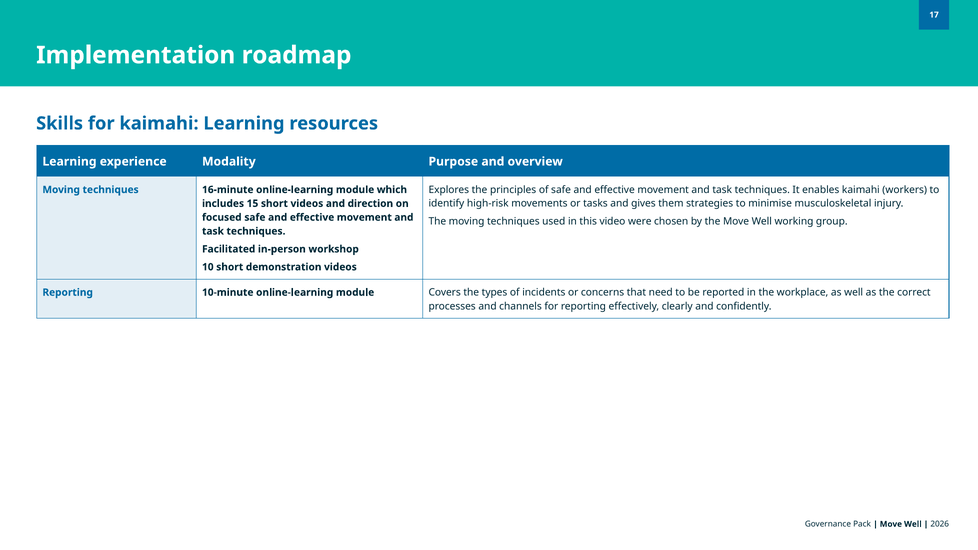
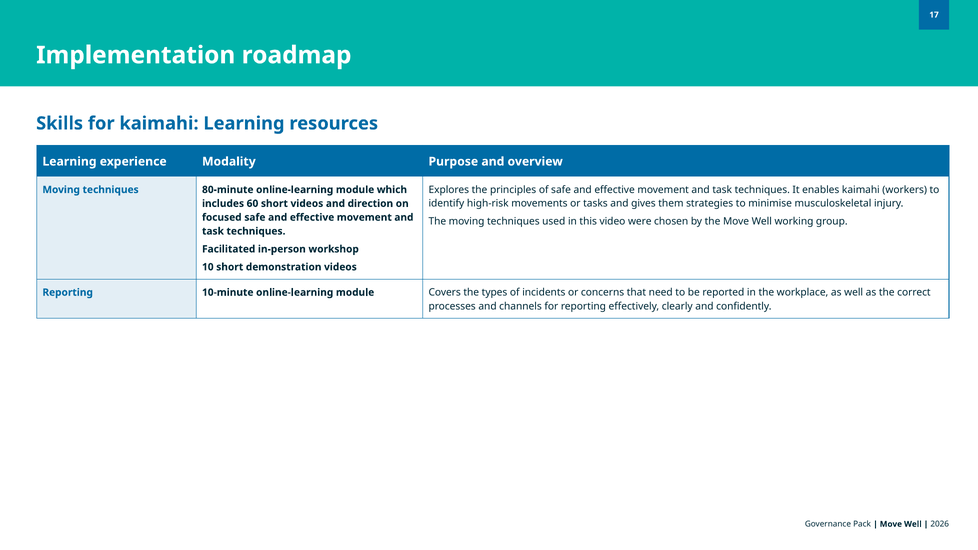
16-minute: 16-minute -> 80-minute (228, 190)
15: 15 -> 60 (252, 204)
